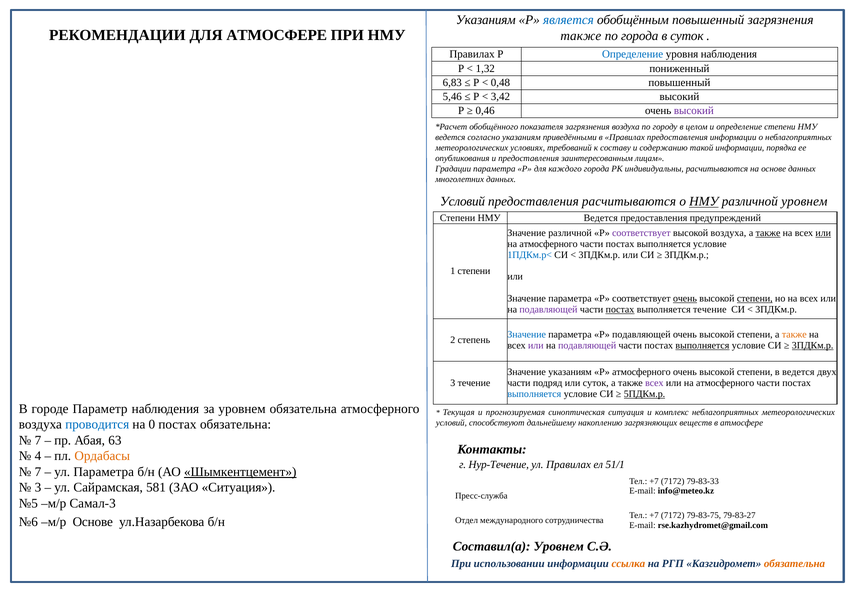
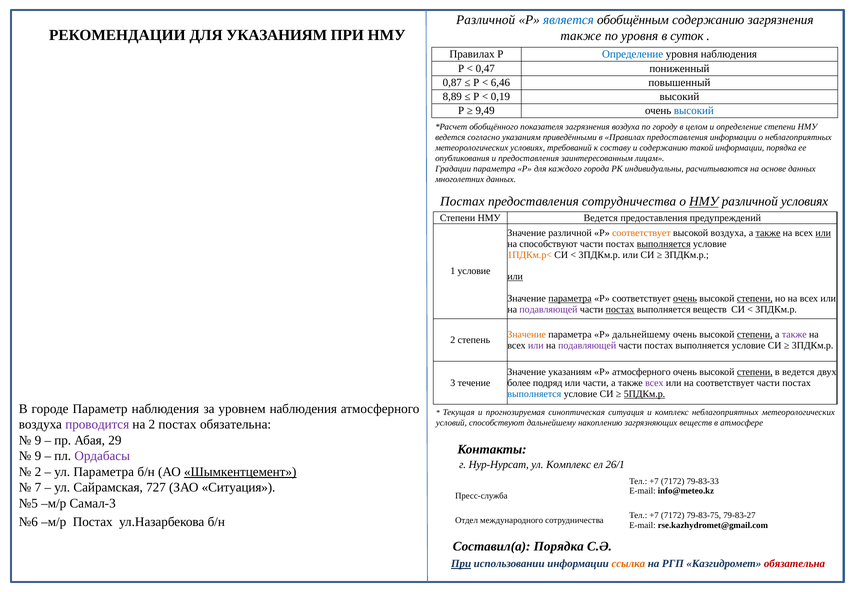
Указаниям: Указаниям -> Различной (486, 20)
обобщённым повышенный: повышенный -> содержанию (708, 20)
ДЛЯ АТМОСФЕРЕ: АТМОСФЕРЕ -> УКАЗАНИЯМ (277, 35)
по города: города -> уровня (640, 36)
1,32: 1,32 -> 0,47 (485, 68)
6,83: 6,83 -> 0,87 (452, 82)
0,48: 0,48 -> 6,46 (500, 82)
5,46: 5,46 -> 8,89 (452, 97)
3,42: 3,42 -> 0,19 (500, 97)
0,46: 0,46 -> 9,49 (485, 111)
высокий colour: purple -> blue (694, 111)
Условий: Условий -> Постах (462, 202)
предоставления расчитываются: расчитываются -> сотрудничества (629, 202)
различной уровнем: уровнем -> условиях (805, 202)
соответствует colour: purple -> orange (641, 233)
атмосферного: атмосферного -> способствуют (549, 244)
выполняется underline: none -> present (664, 244)
1ПДКм.р< colour: blue -> orange (530, 255)
1 степени: степени -> условие (474, 271)
или underline: none -> present (515, 277)
параметра underline: none -> present (570, 299)
выполняется течение: течение -> веществ (710, 309)
Значение colour: blue -> orange (527, 335)
Р подавляющей: подавляющей -> дальнейшему (641, 335)
степени underline: none -> present (755, 335)
также colour: orange -> purple (794, 335)
выполняется underline: present -> none (702, 346)
3ПДКм.р underline: present -> none (813, 346)
степени underline: none -> present (755, 372)
части: части -> более (519, 383)
или суток: суток -> части (596, 383)
атмосферного: атмосферного -> соответствует (725, 383)
уровнем обязательна: обязательна -> наблюдения (303, 409)
проводится colour: blue -> purple (97, 424)
на 0: 0 -> 2 (152, 424)
7: 7 -> 9 (38, 440)
63: 63 -> 29 (115, 440)
4: 4 -> 9 (38, 456)
Ордабасы colour: orange -> purple (102, 456)
Нур-Течение: Нур-Течение -> Нур-Нурсат (499, 465)
ул Правилах: Правилах -> Комплекс (569, 465)
51/1: 51/1 -> 26/1 (615, 465)
7: 7 -> 2 (38, 472)
3: 3 -> 7 (38, 488)
581: 581 -> 727 (156, 488)
м/р Основе: Основе -> Постах (93, 522)
Составил(а Уровнем: Уровнем -> Порядка (559, 547)
При underline: none -> present (461, 564)
обязательна colour: orange -> red (794, 564)
